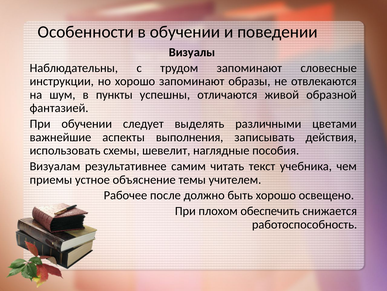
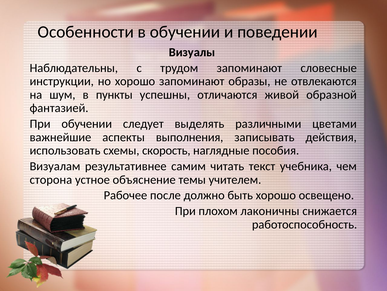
шевелит: шевелит -> скорость (166, 150)
приемы: приемы -> сторона (51, 179)
обеспечить: обеспечить -> лаконичны (270, 211)
